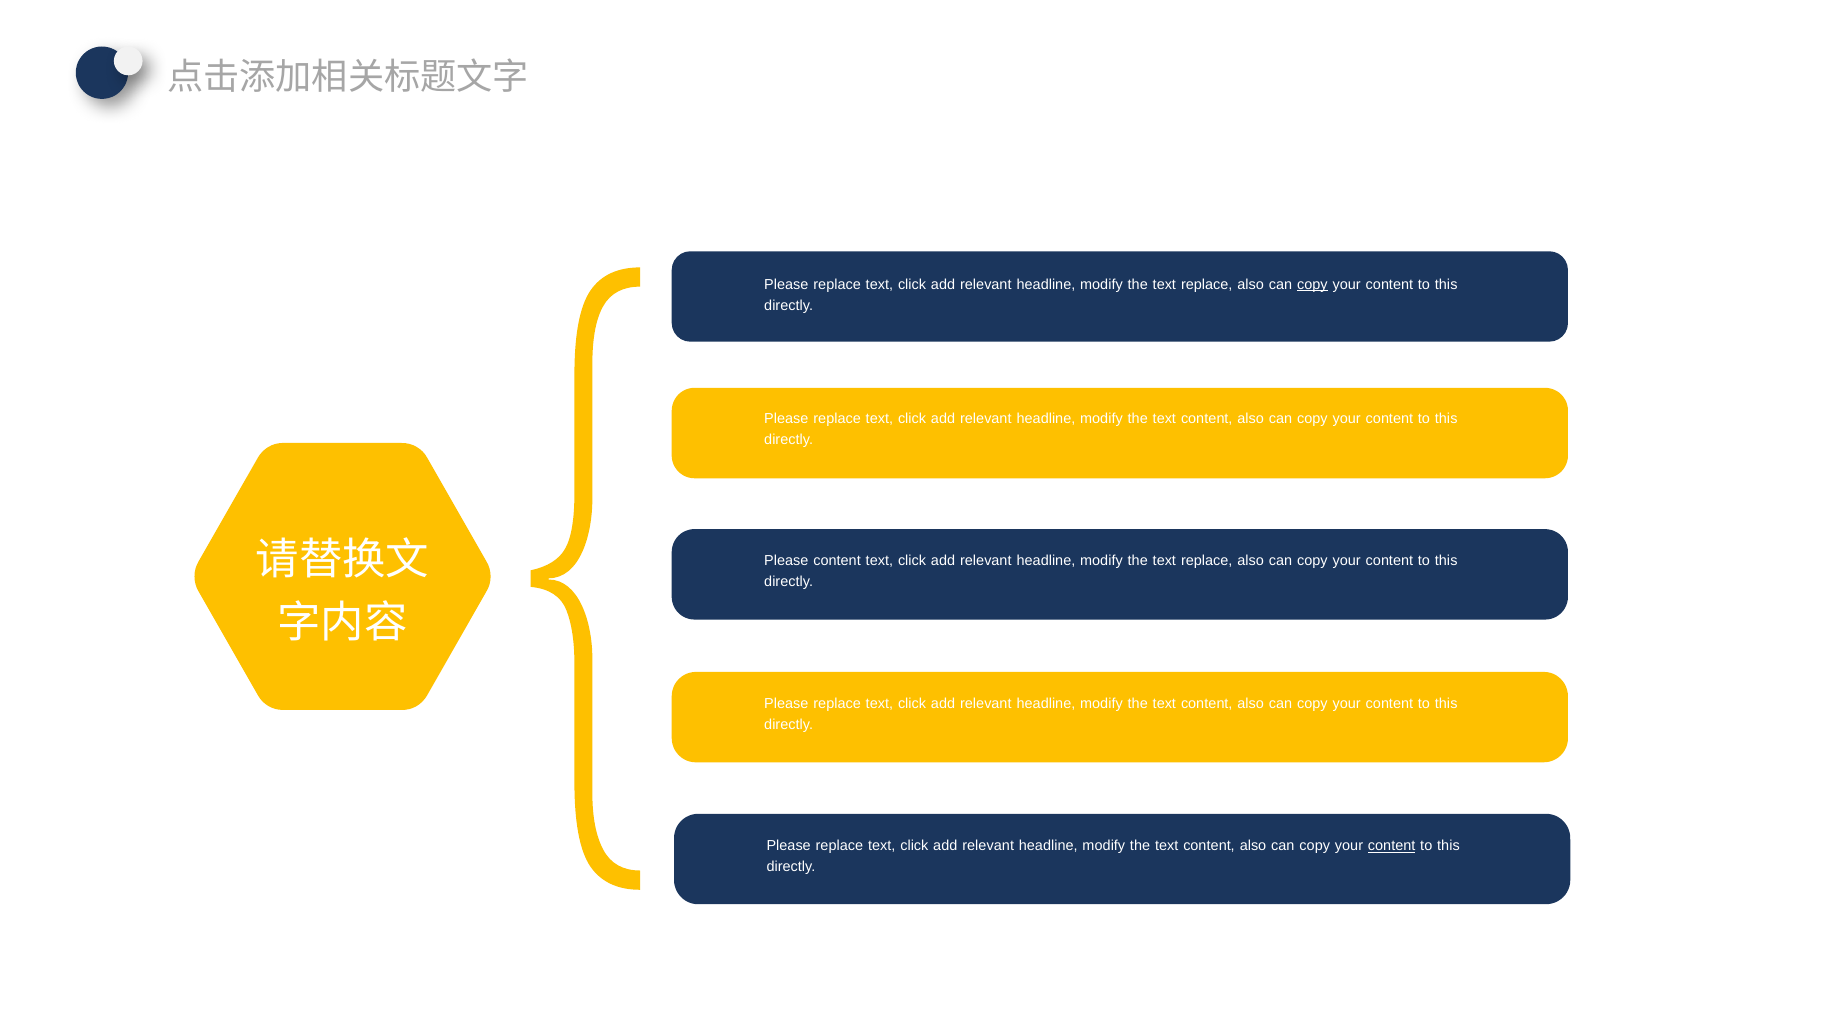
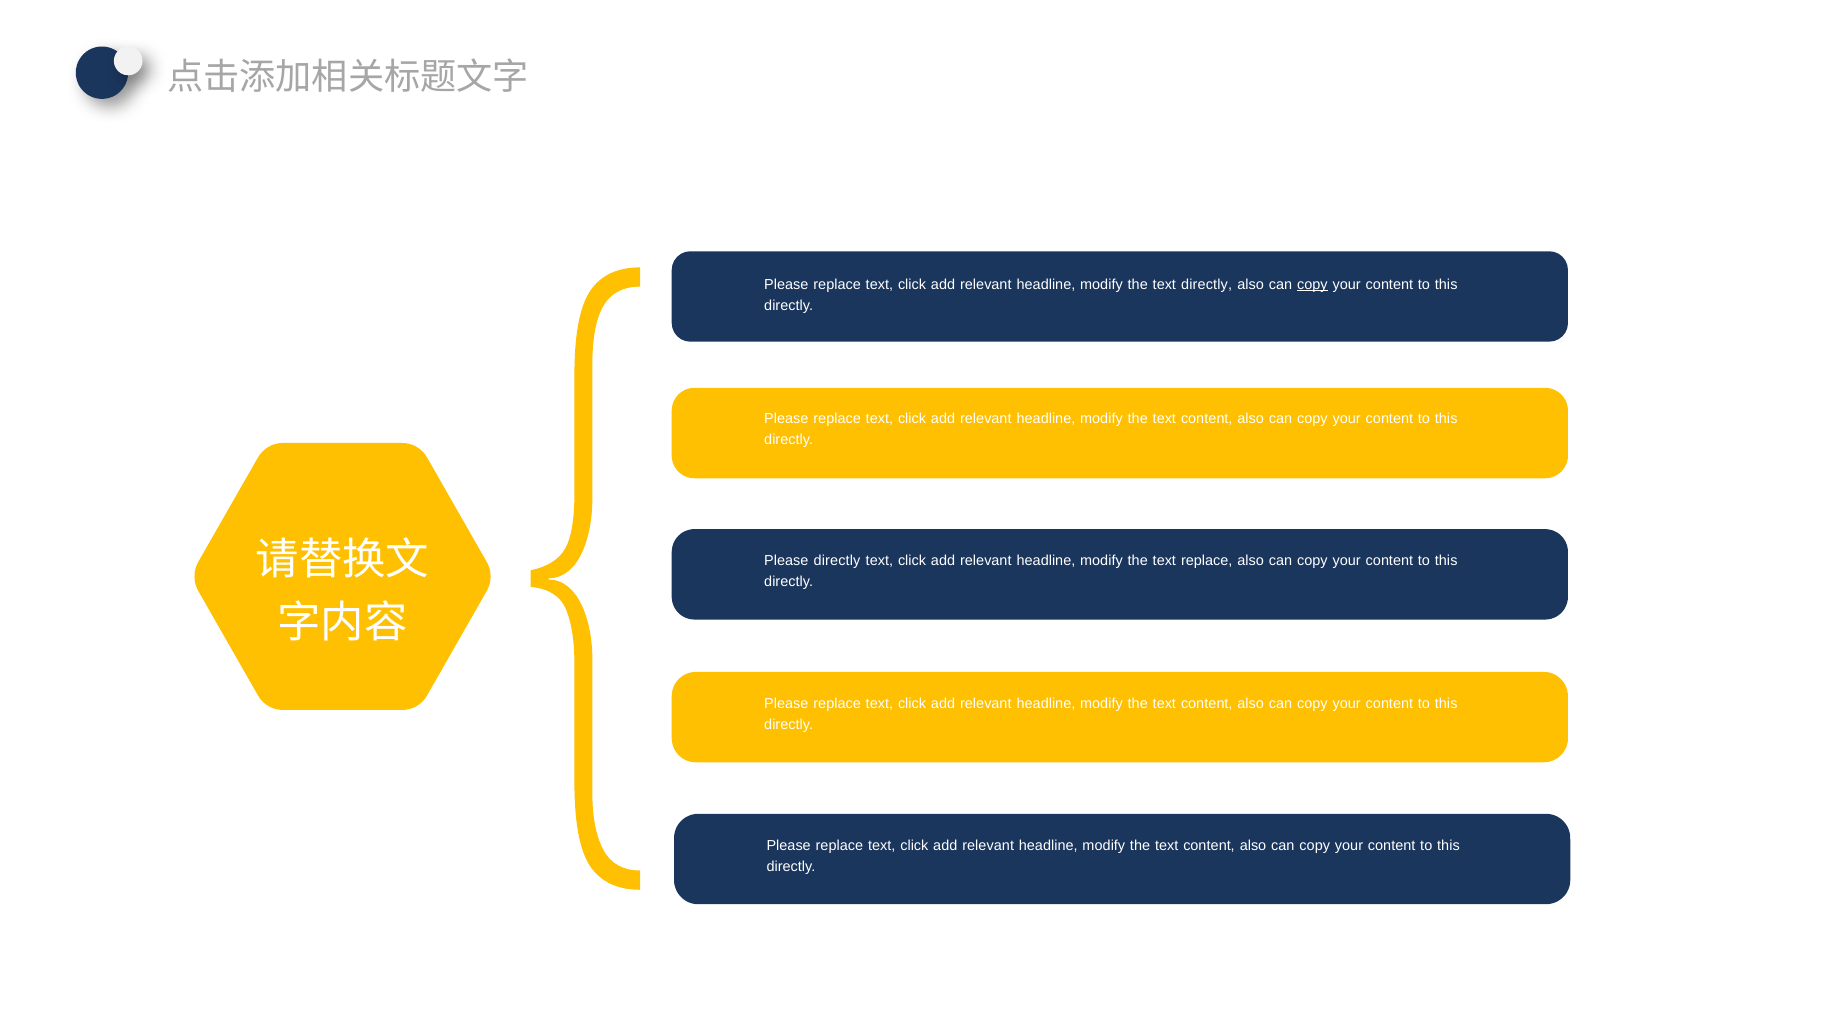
replace: replace -> directly (1207, 284)
Please content: content -> directly (837, 561)
content underline: present -> none (1392, 846)
